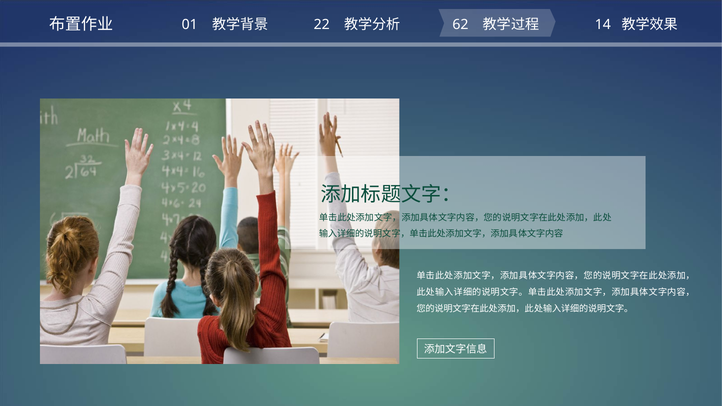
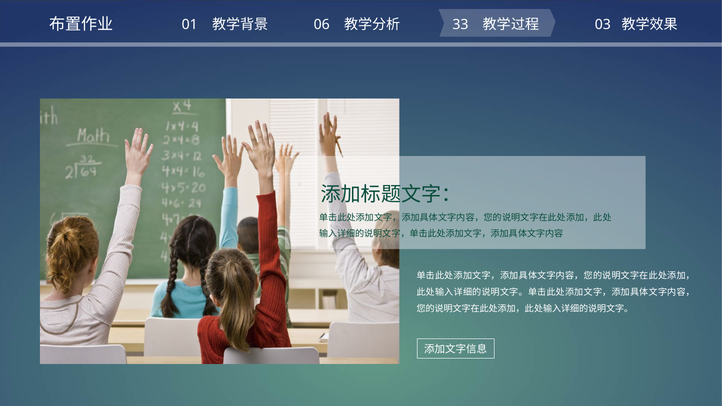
22: 22 -> 06 (322, 25)
62: 62 -> 33 (460, 25)
14: 14 -> 03 (603, 25)
